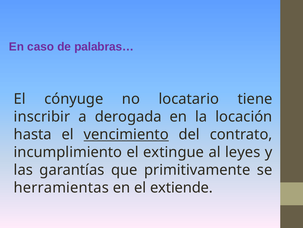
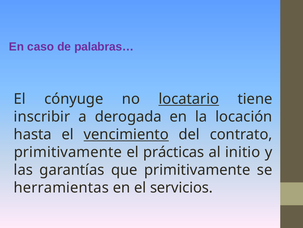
locatario underline: none -> present (189, 99)
incumplimiento: incumplimiento -> primitivamente (68, 152)
extingue: extingue -> prácticas (174, 152)
leyes: leyes -> initio (243, 152)
extiende: extiende -> servicios (181, 187)
